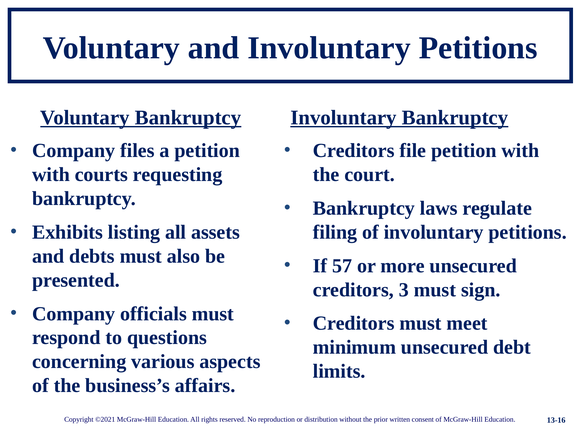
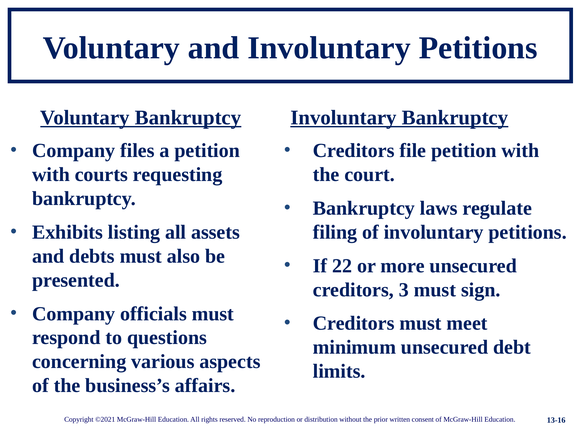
57: 57 -> 22 (342, 266)
